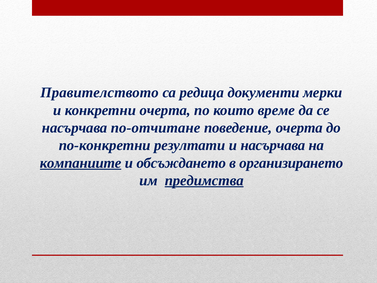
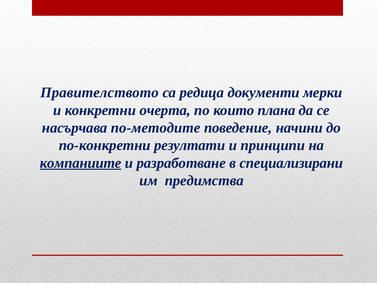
време: време -> плана (277, 110)
по-отчитане: по-отчитане -> по-методите (156, 128)
поведение очерта: очерта -> начини (299, 128)
и насърчава: насърчава -> принципи (273, 145)
обсъждането: обсъждането -> разработване (181, 163)
организирането: организирането -> специализирани (291, 163)
предимства underline: present -> none (204, 180)
